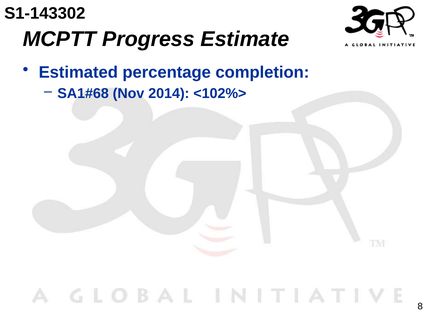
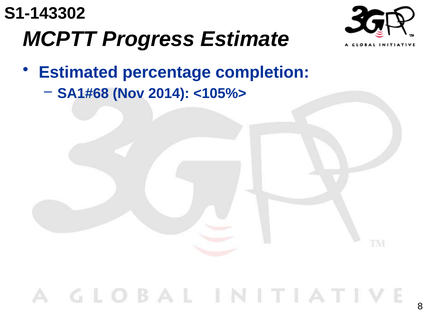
<102%>: <102%> -> <105%> (220, 94)
